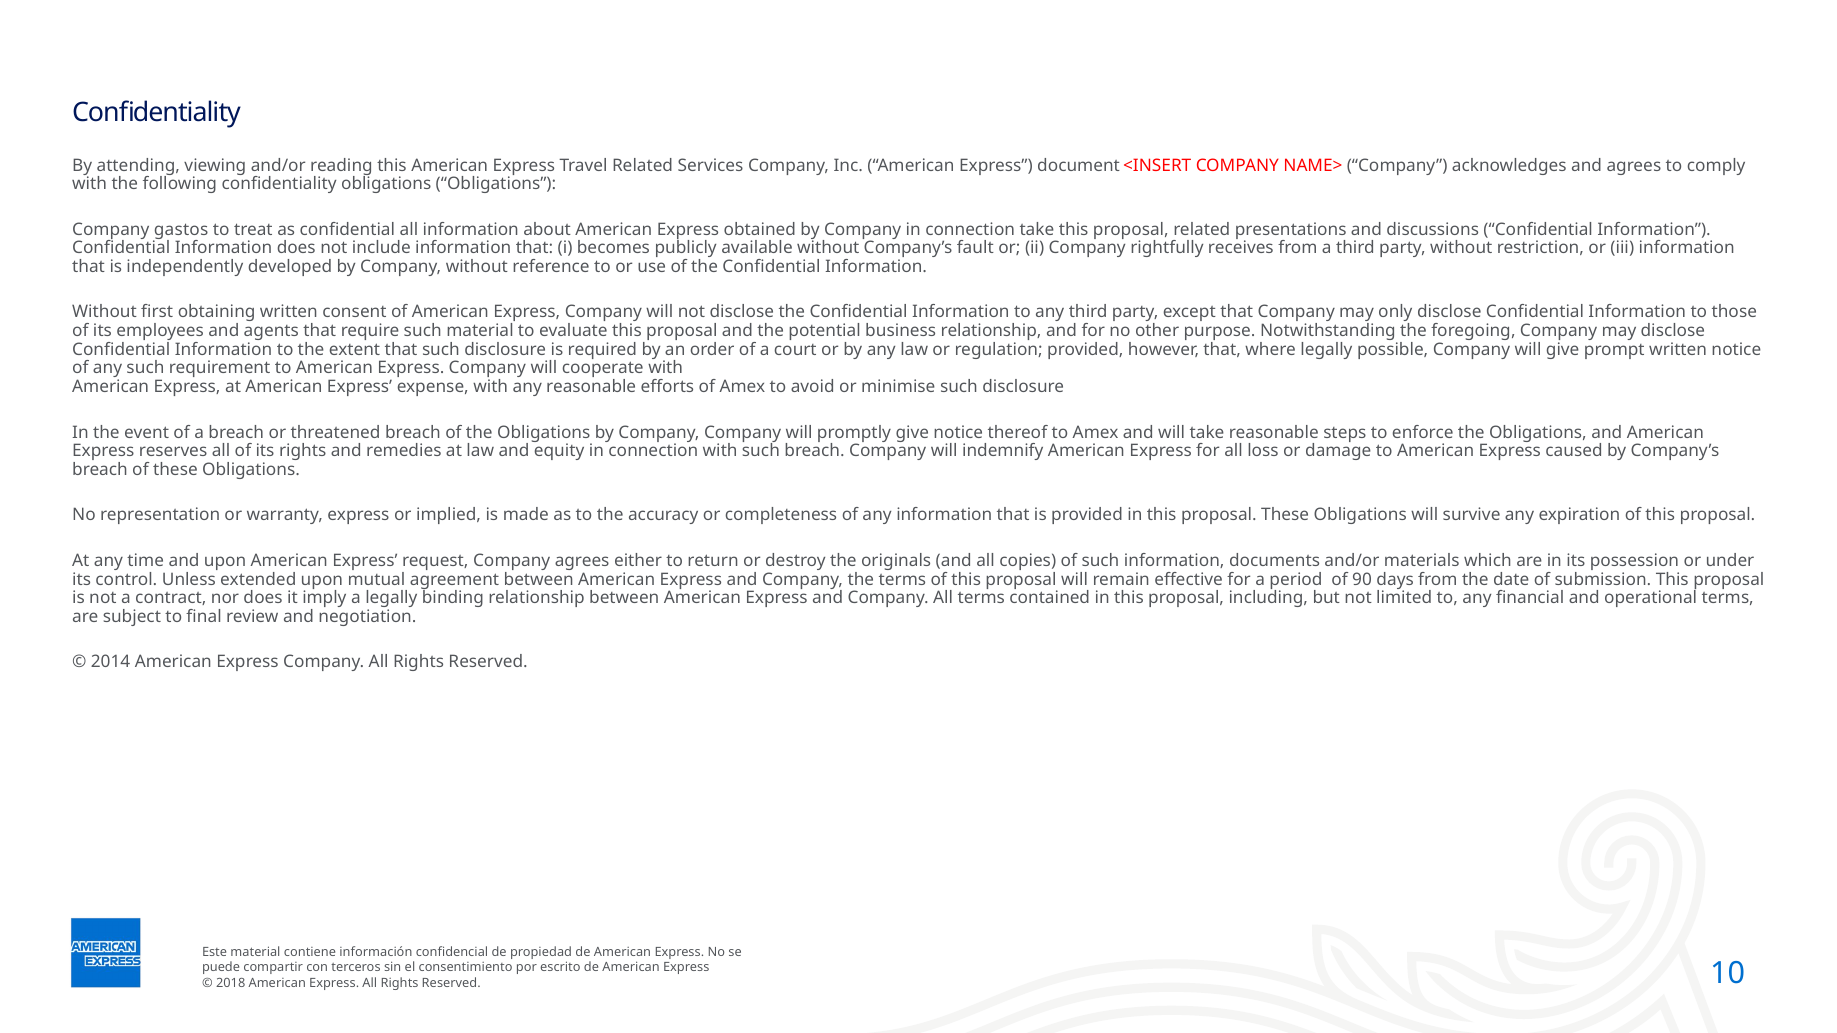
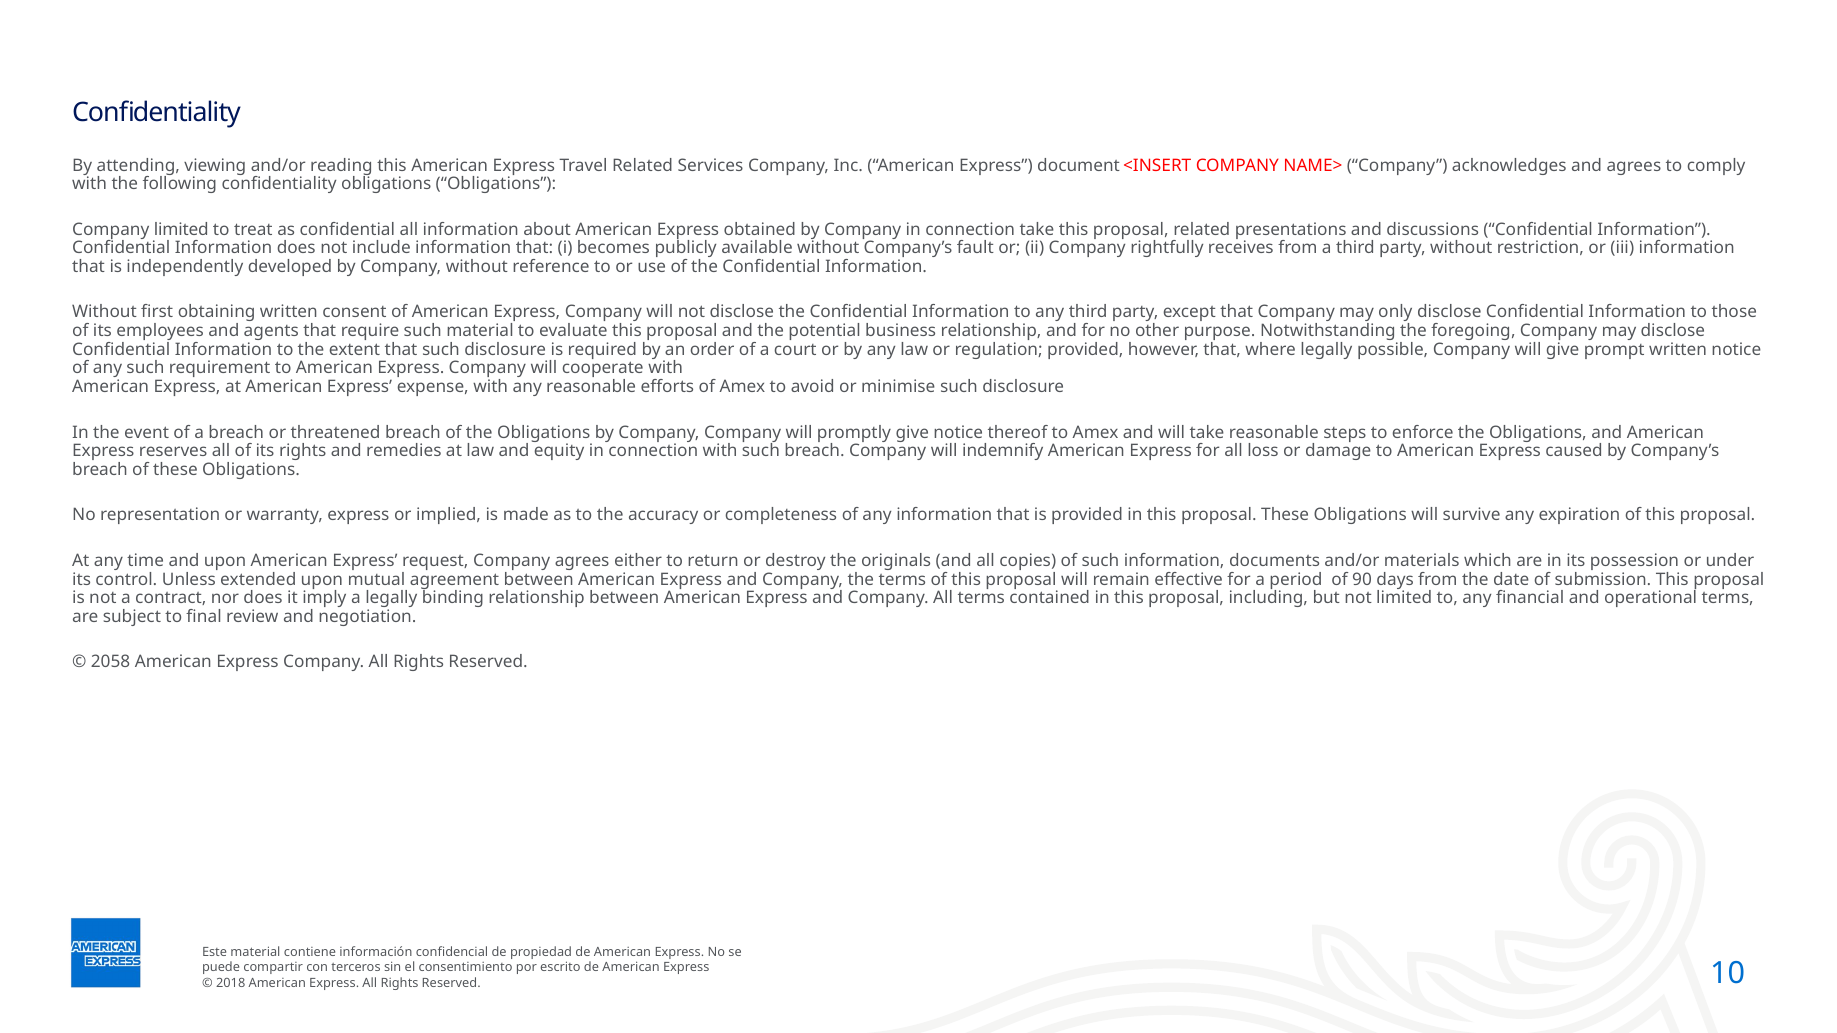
Company gastos: gastos -> limited (181, 230)
2014: 2014 -> 2058 (111, 662)
